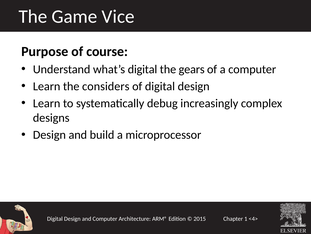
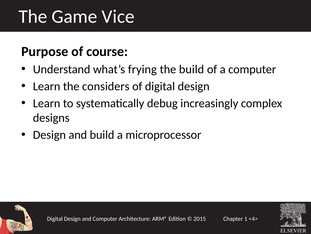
what’s digital: digital -> frying (142, 69)
the gears: gears -> build (192, 69)
